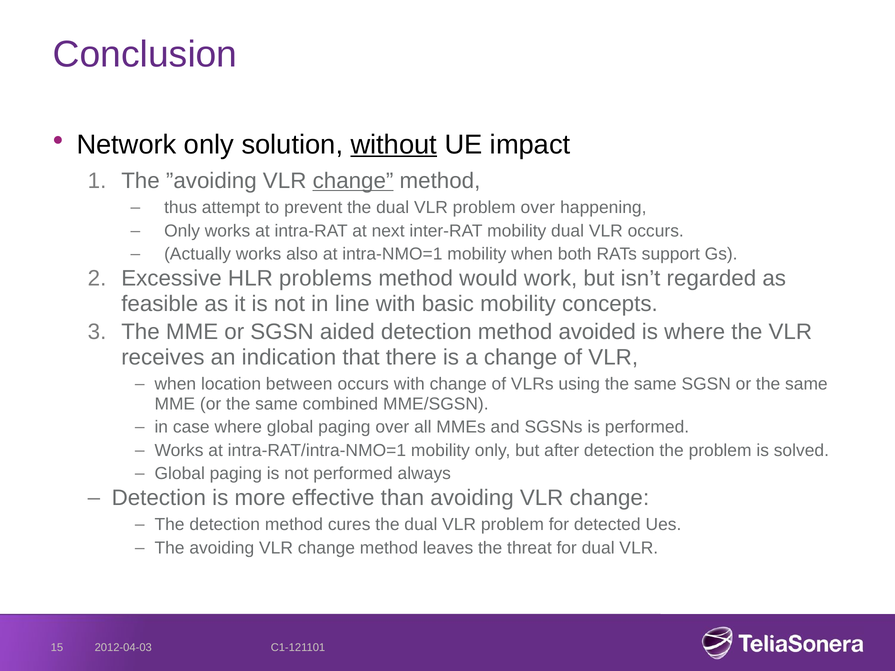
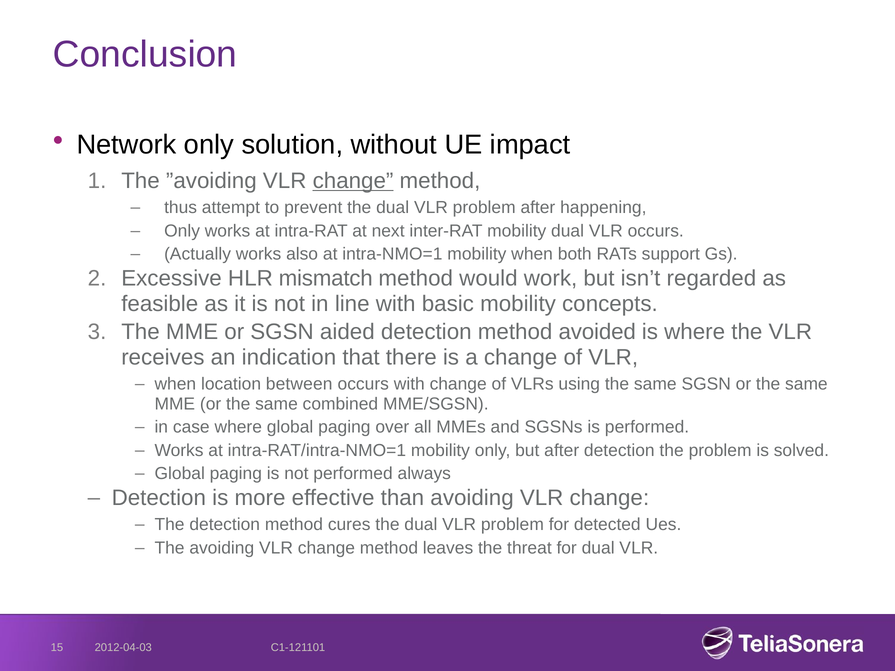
without underline: present -> none (394, 145)
problem over: over -> after (538, 208)
problems: problems -> mismatch (326, 279)
